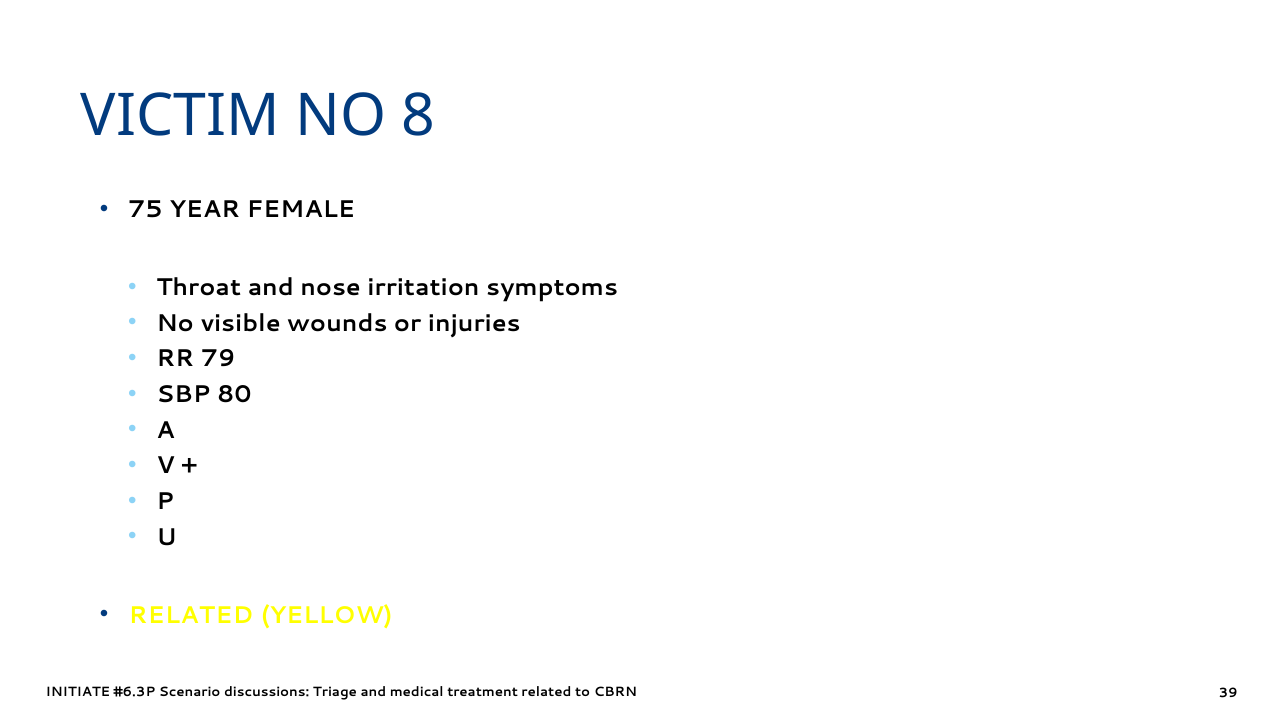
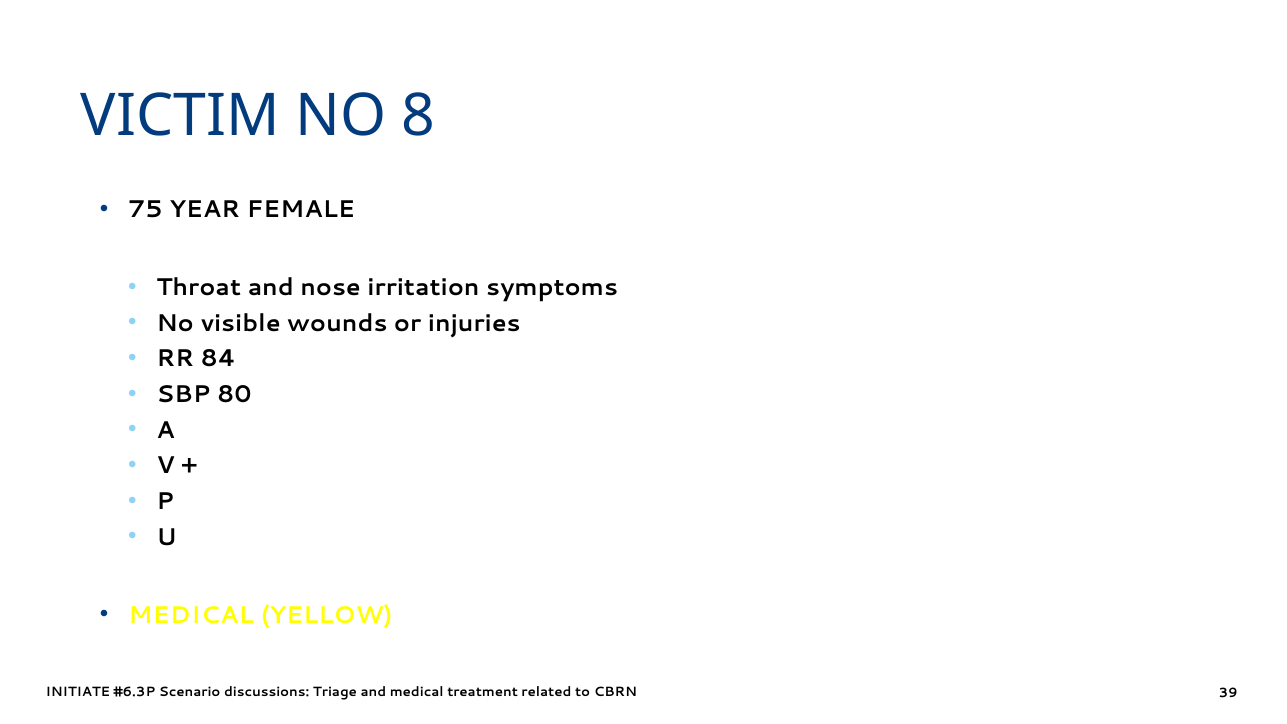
79: 79 -> 84 (218, 359)
RELATED: RELATED -> MEDICAL (191, 615)
